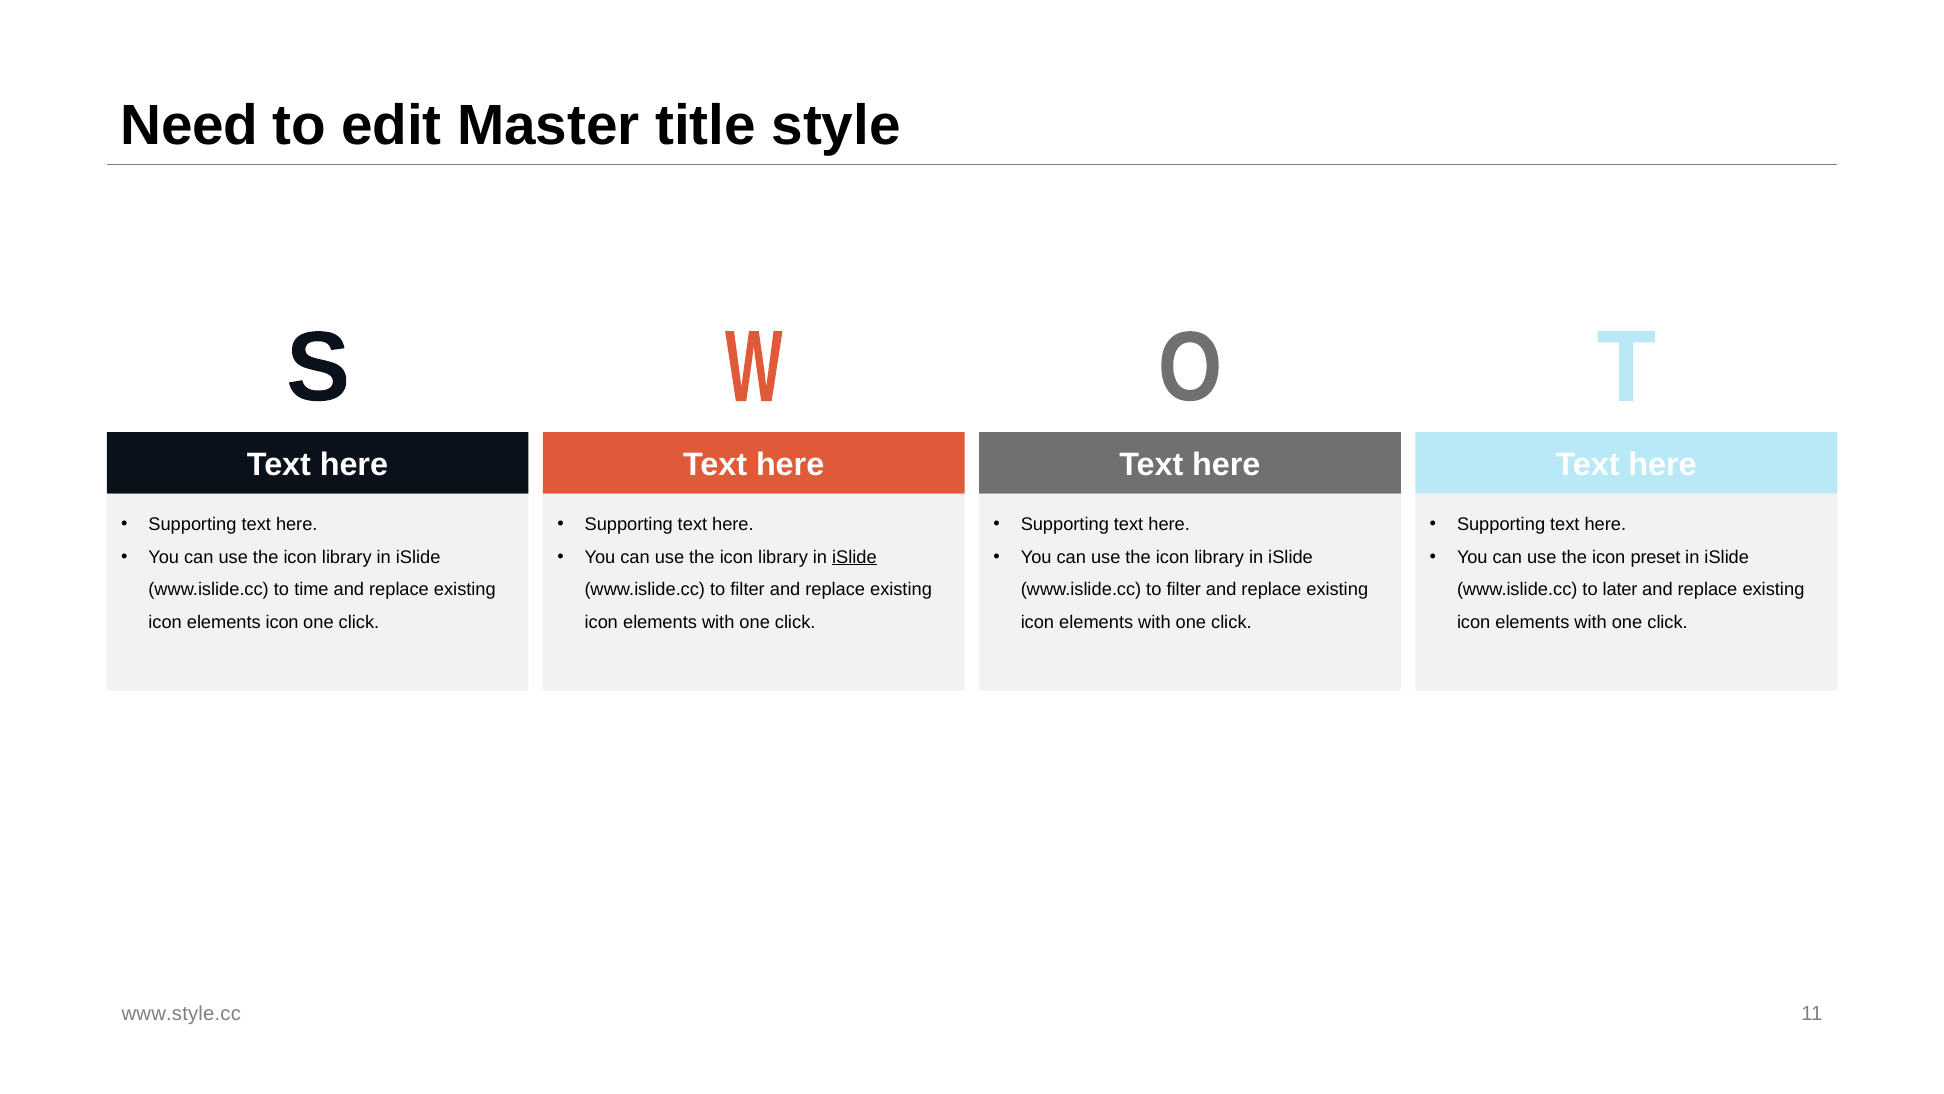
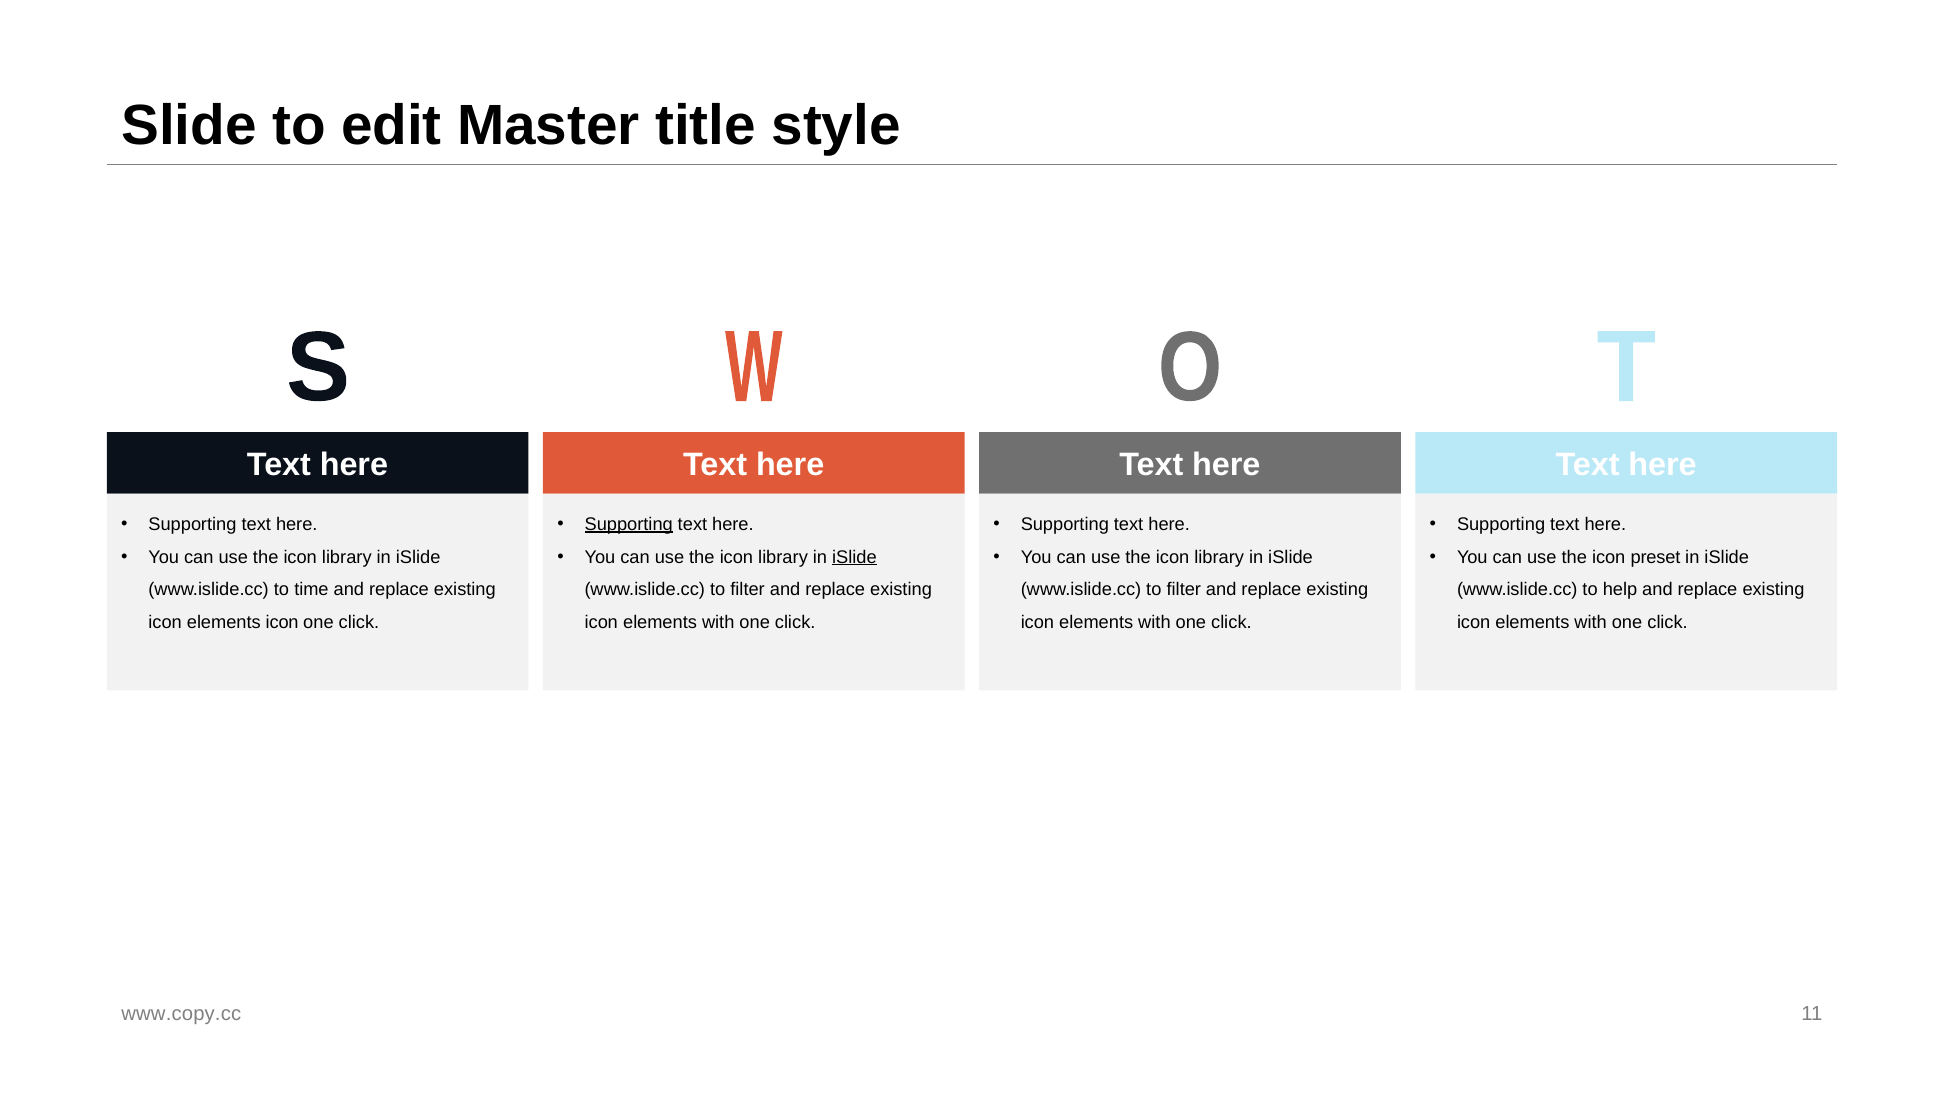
Need: Need -> Slide (189, 126)
Supporting underline: none -> present (629, 524)
later: later -> help (1620, 590)
www.style.cc: www.style.cc -> www.copy.cc (181, 1013)
